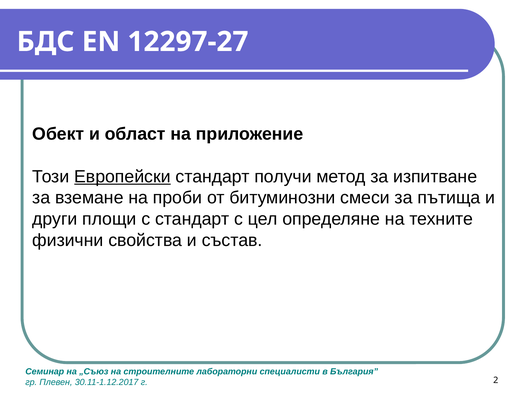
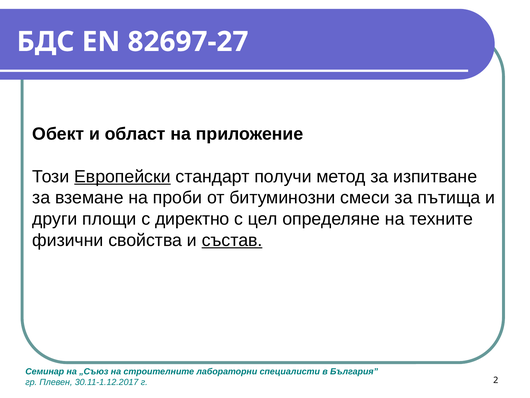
12297-27: 12297-27 -> 82697-27 (188, 42)
с стандарт: стандарт -> директно (192, 219)
състав underline: none -> present (232, 240)
